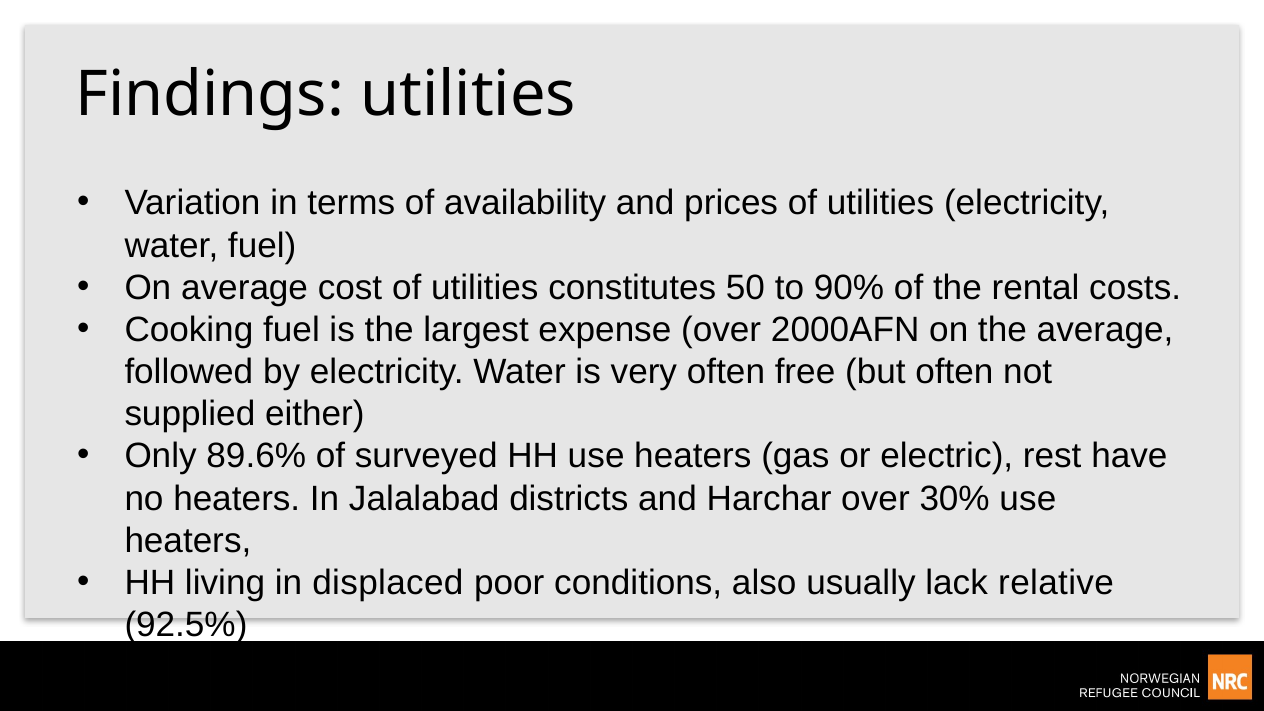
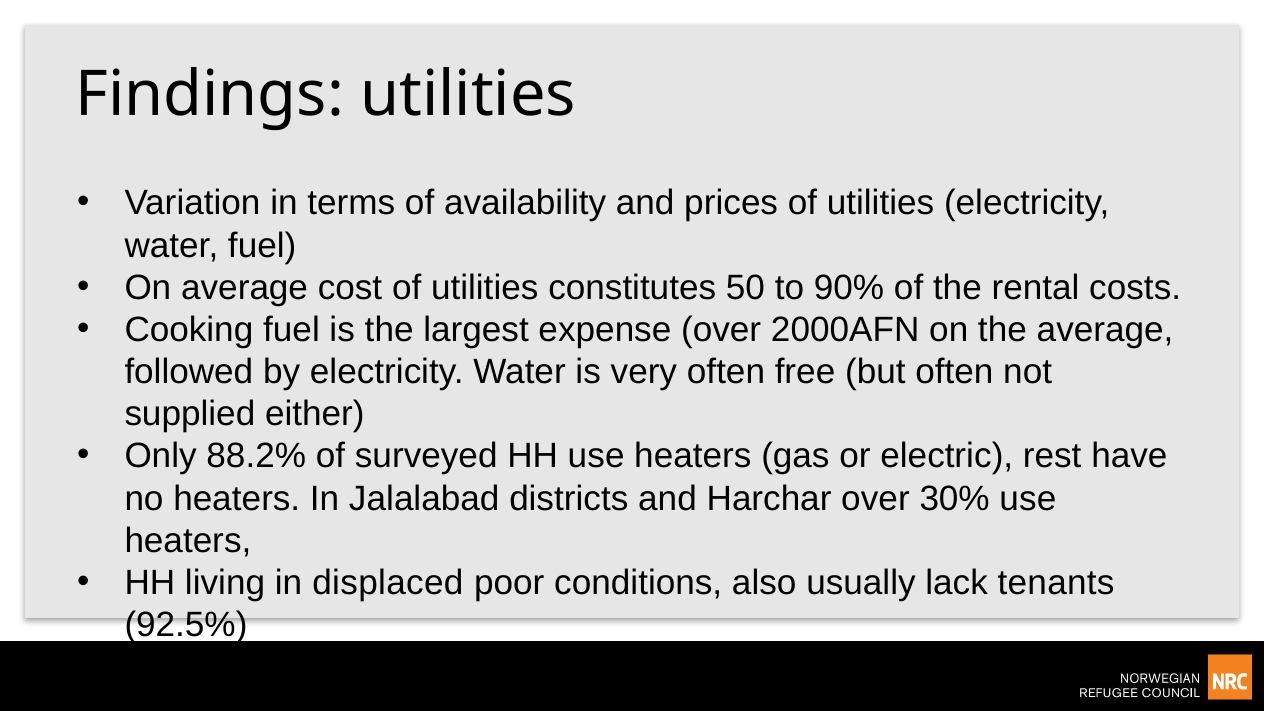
89.6%: 89.6% -> 88.2% (256, 456)
relative: relative -> tenants (1056, 583)
